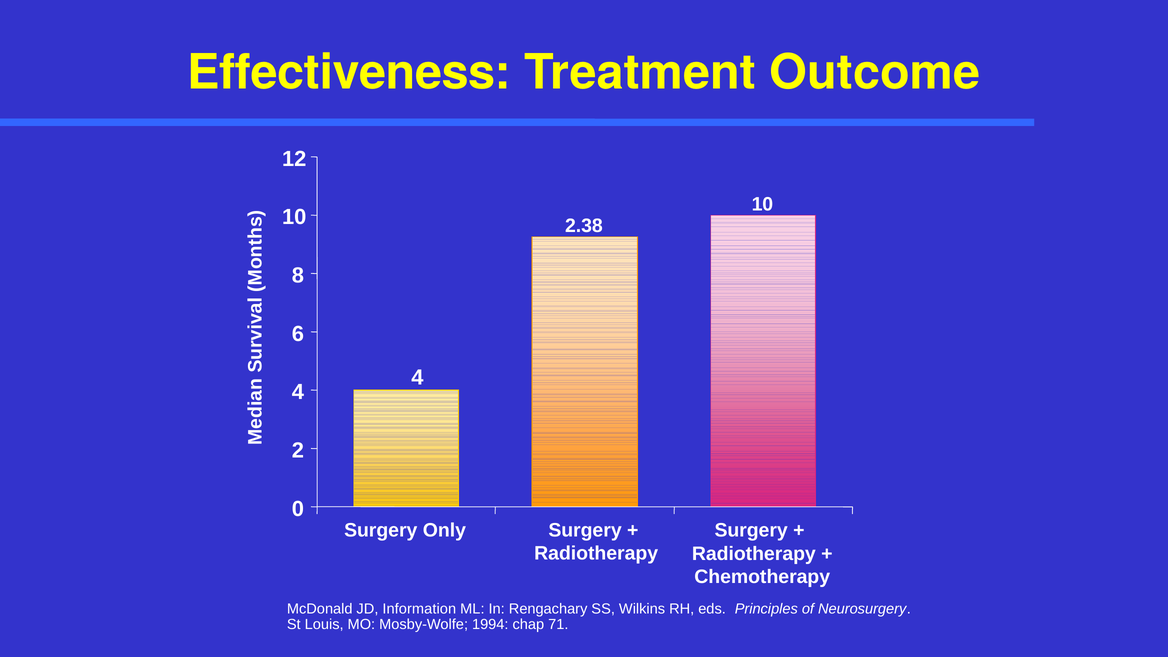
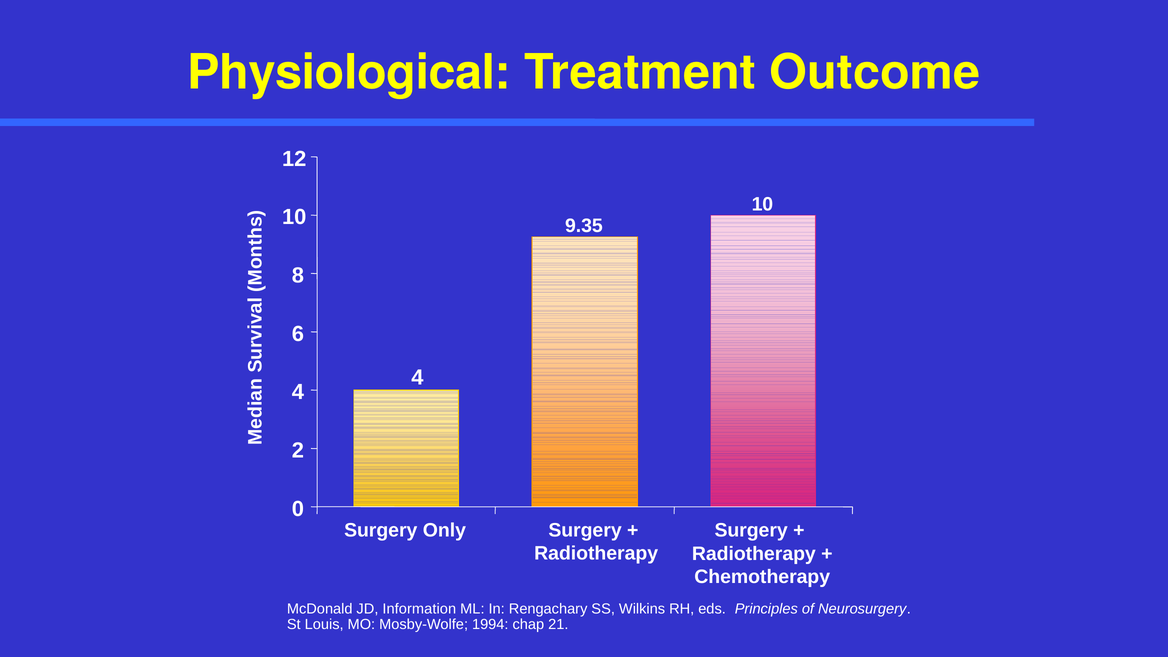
Effectiveness: Effectiveness -> Physiological (349, 73)
2.38: 2.38 -> 9.35 (584, 226)
71: 71 -> 21 (558, 625)
